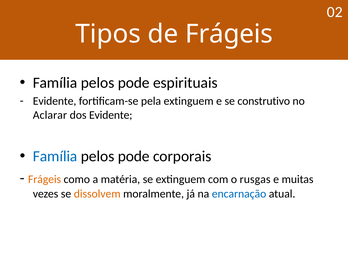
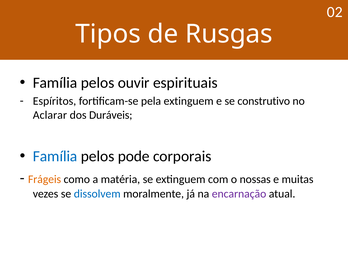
de Frágeis: Frágeis -> Rusgas (229, 34)
pode: pode -> ouvir (134, 83)
Evidente: Evidente -> Espíritos (55, 101)
dos Evidente: Evidente -> Duráveis (111, 115)
rusgas: rusgas -> nossas (255, 179)
dissolvem colour: orange -> blue (97, 194)
encarnação colour: blue -> purple (239, 194)
